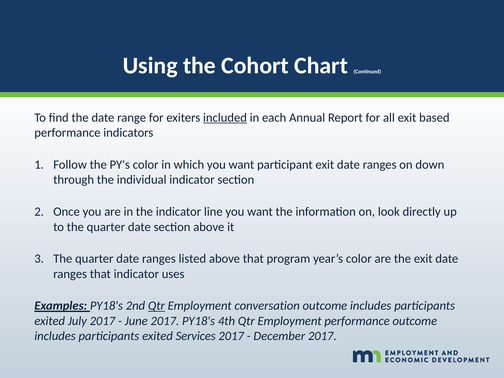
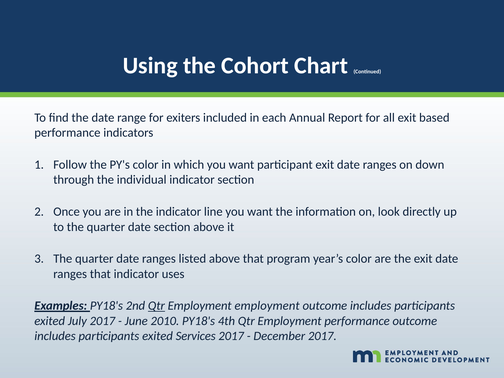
included underline: present -> none (225, 118)
Employment conversation: conversation -> employment (267, 306)
June 2017: 2017 -> 2010 (165, 321)
